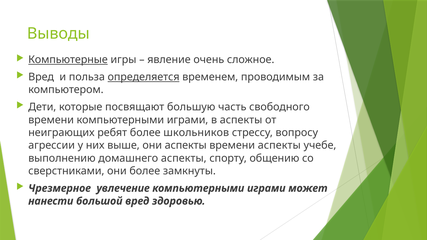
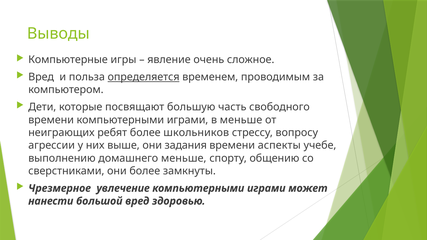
Компьютерные underline: present -> none (68, 60)
в аспекты: аспекты -> меньше (241, 120)
они аспекты: аспекты -> задания (186, 146)
домашнего аспекты: аспекты -> меньше (184, 158)
